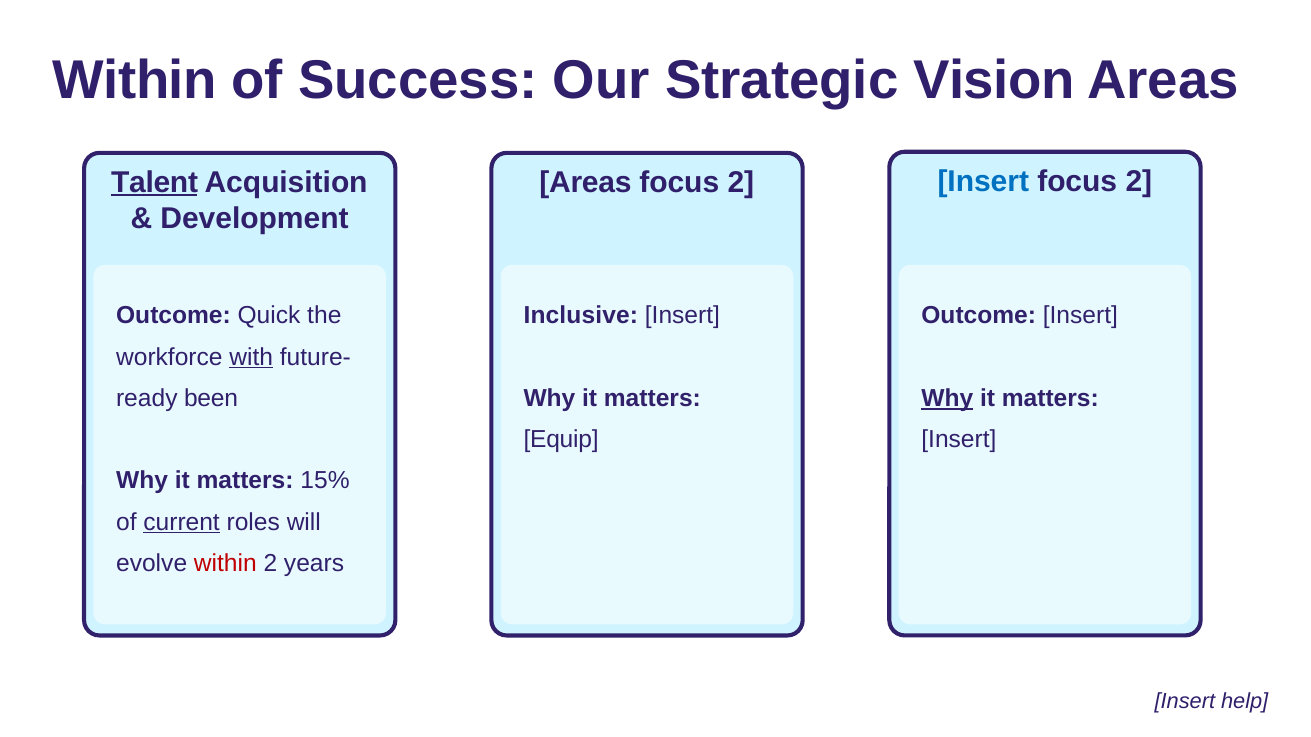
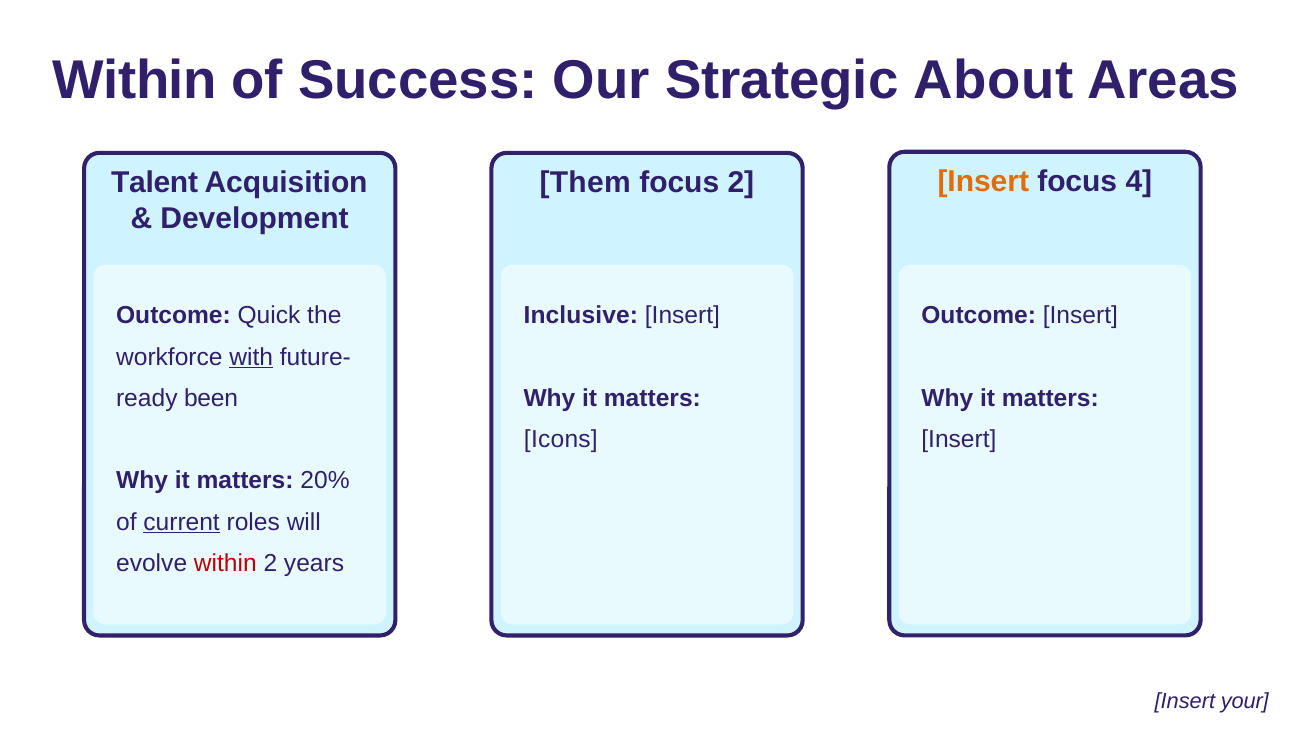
Vision: Vision -> About (994, 80)
Insert colour: blue -> orange (983, 181)
2: 2 -> 4 (1139, 181)
Talent underline: present -> none (155, 182)
Areas: Areas -> Them (585, 182)
Why underline: present -> none (947, 399)
Equip: Equip -> Icons (561, 440)
15%: 15% -> 20% (325, 481)
help: help -> your (1245, 702)
